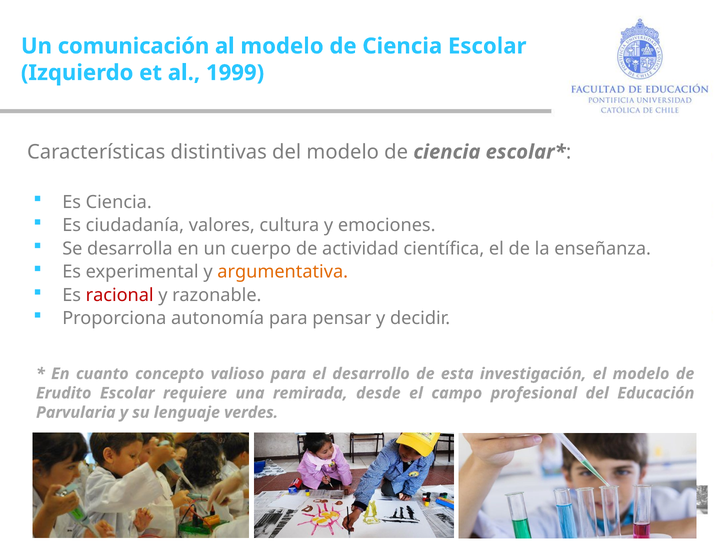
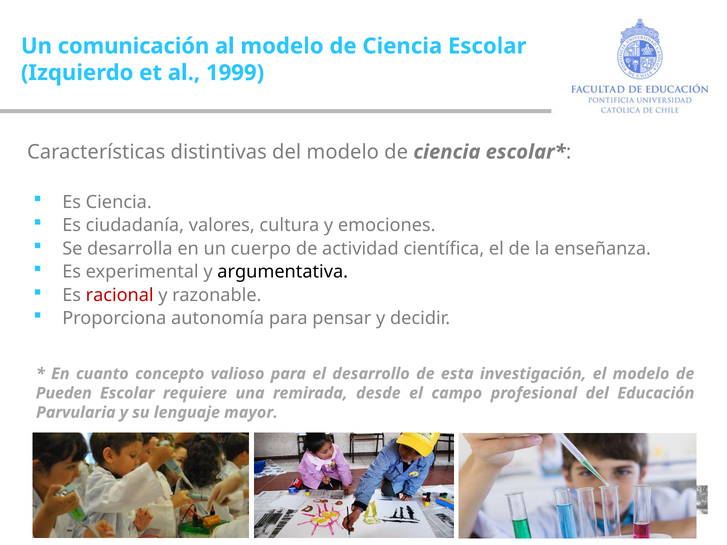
argumentativa colour: orange -> black (283, 272)
Erudito: Erudito -> Pueden (64, 393)
verdes: verdes -> mayor (251, 413)
